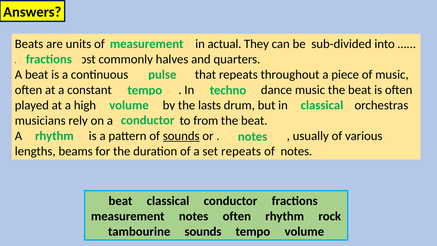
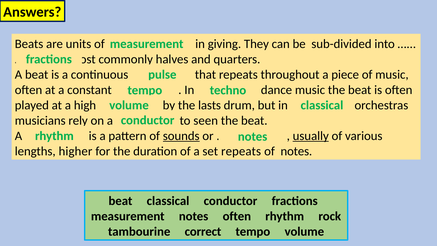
actual: actual -> giving (224, 44)
from: from -> seen (206, 120)
usually underline: none -> present (311, 136)
beams: beams -> higher (76, 151)
tambourine sounds: sounds -> correct (203, 231)
